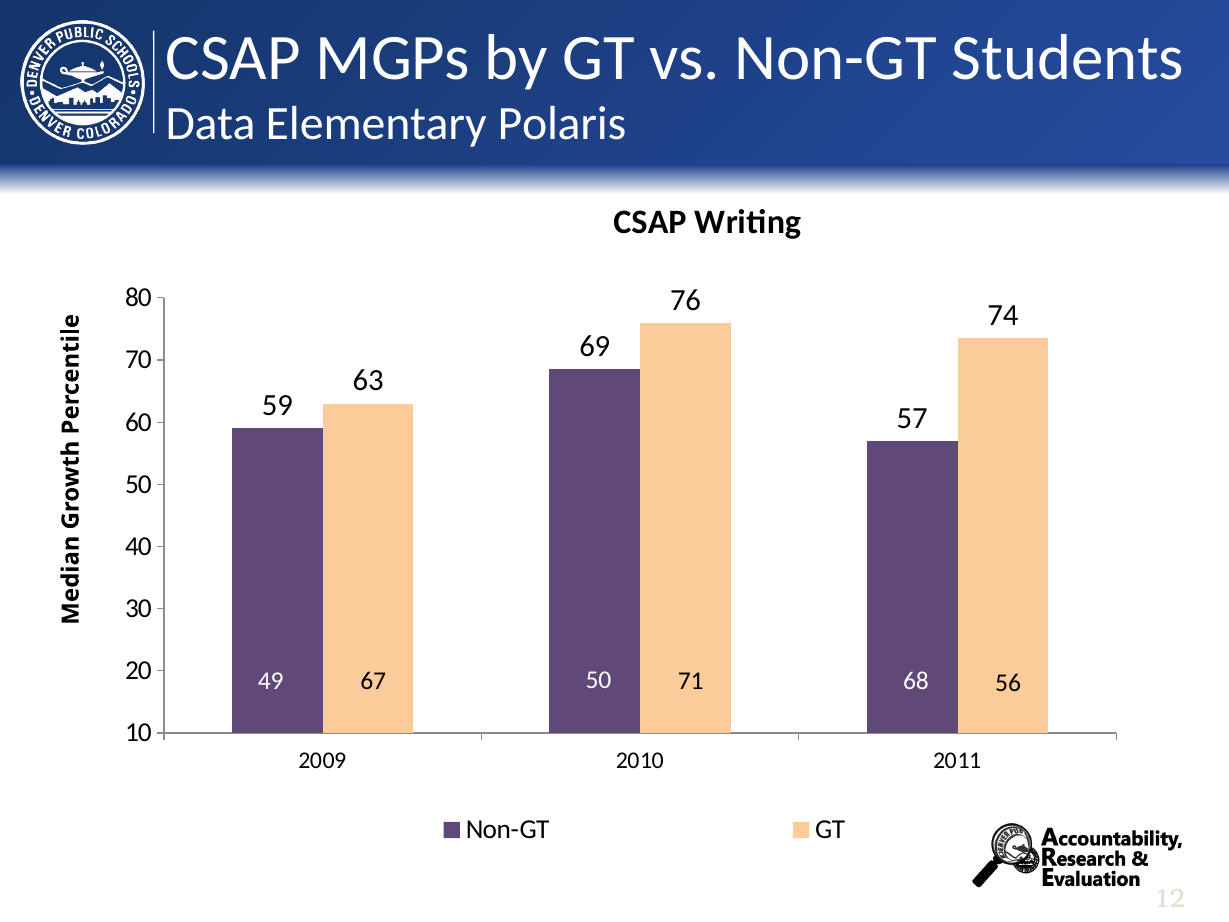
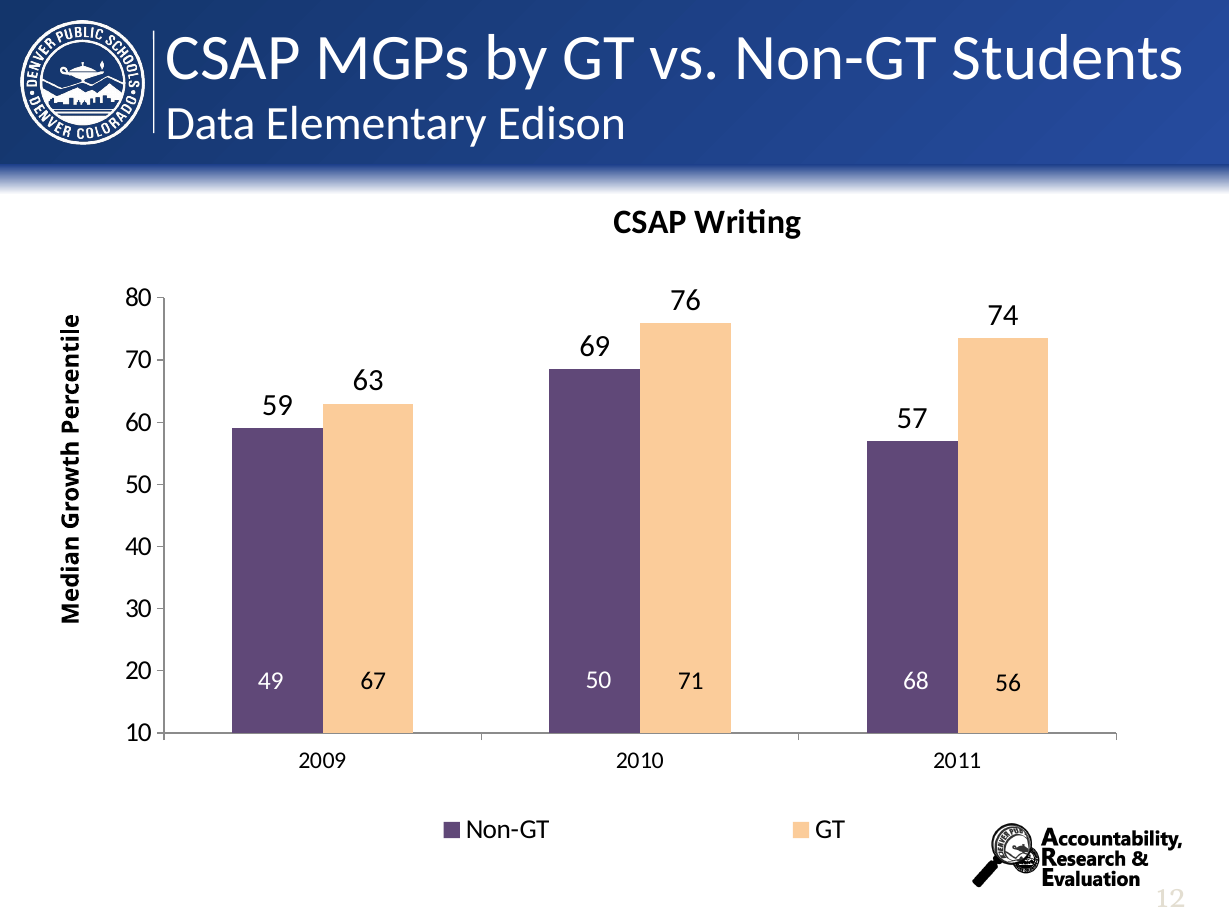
Polaris: Polaris -> Edison (562, 124)
